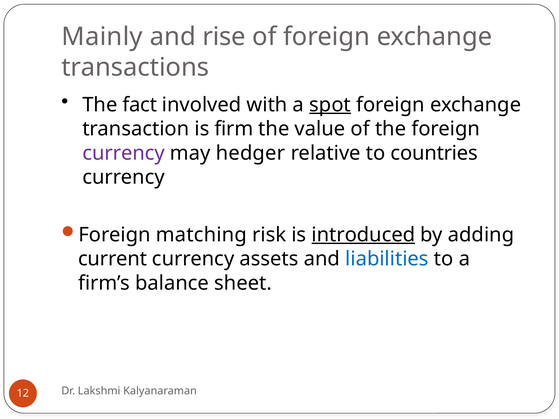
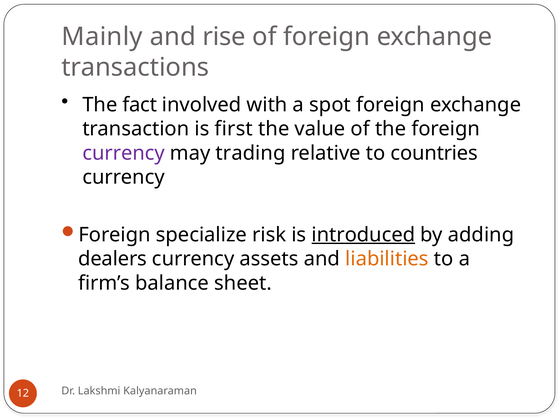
spot underline: present -> none (330, 105)
firm: firm -> first (234, 129)
hedger: hedger -> trading (251, 153)
matching: matching -> specialize (201, 235)
current: current -> dealers (113, 259)
liabilities colour: blue -> orange (387, 259)
